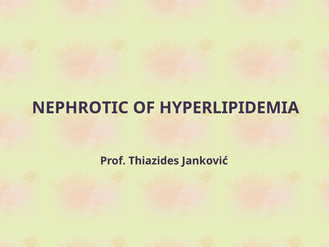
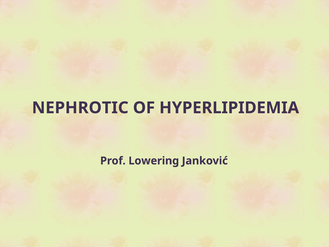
Thiazides: Thiazides -> Lowering (154, 161)
